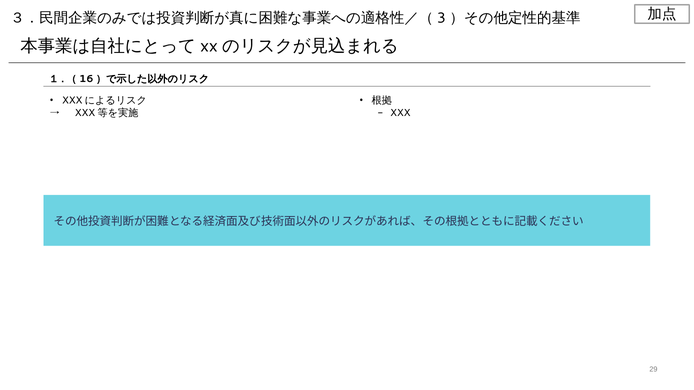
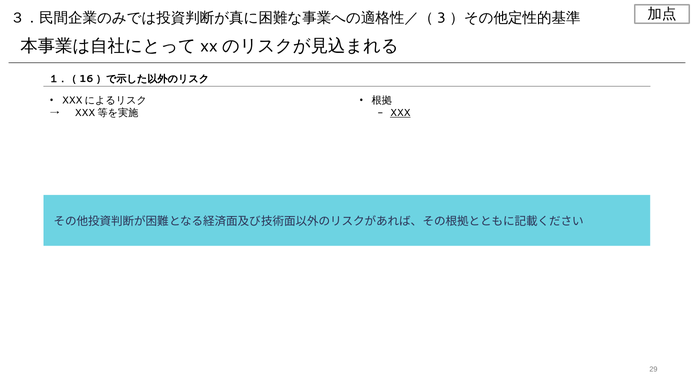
XXX underline: none -> present (400, 113)
